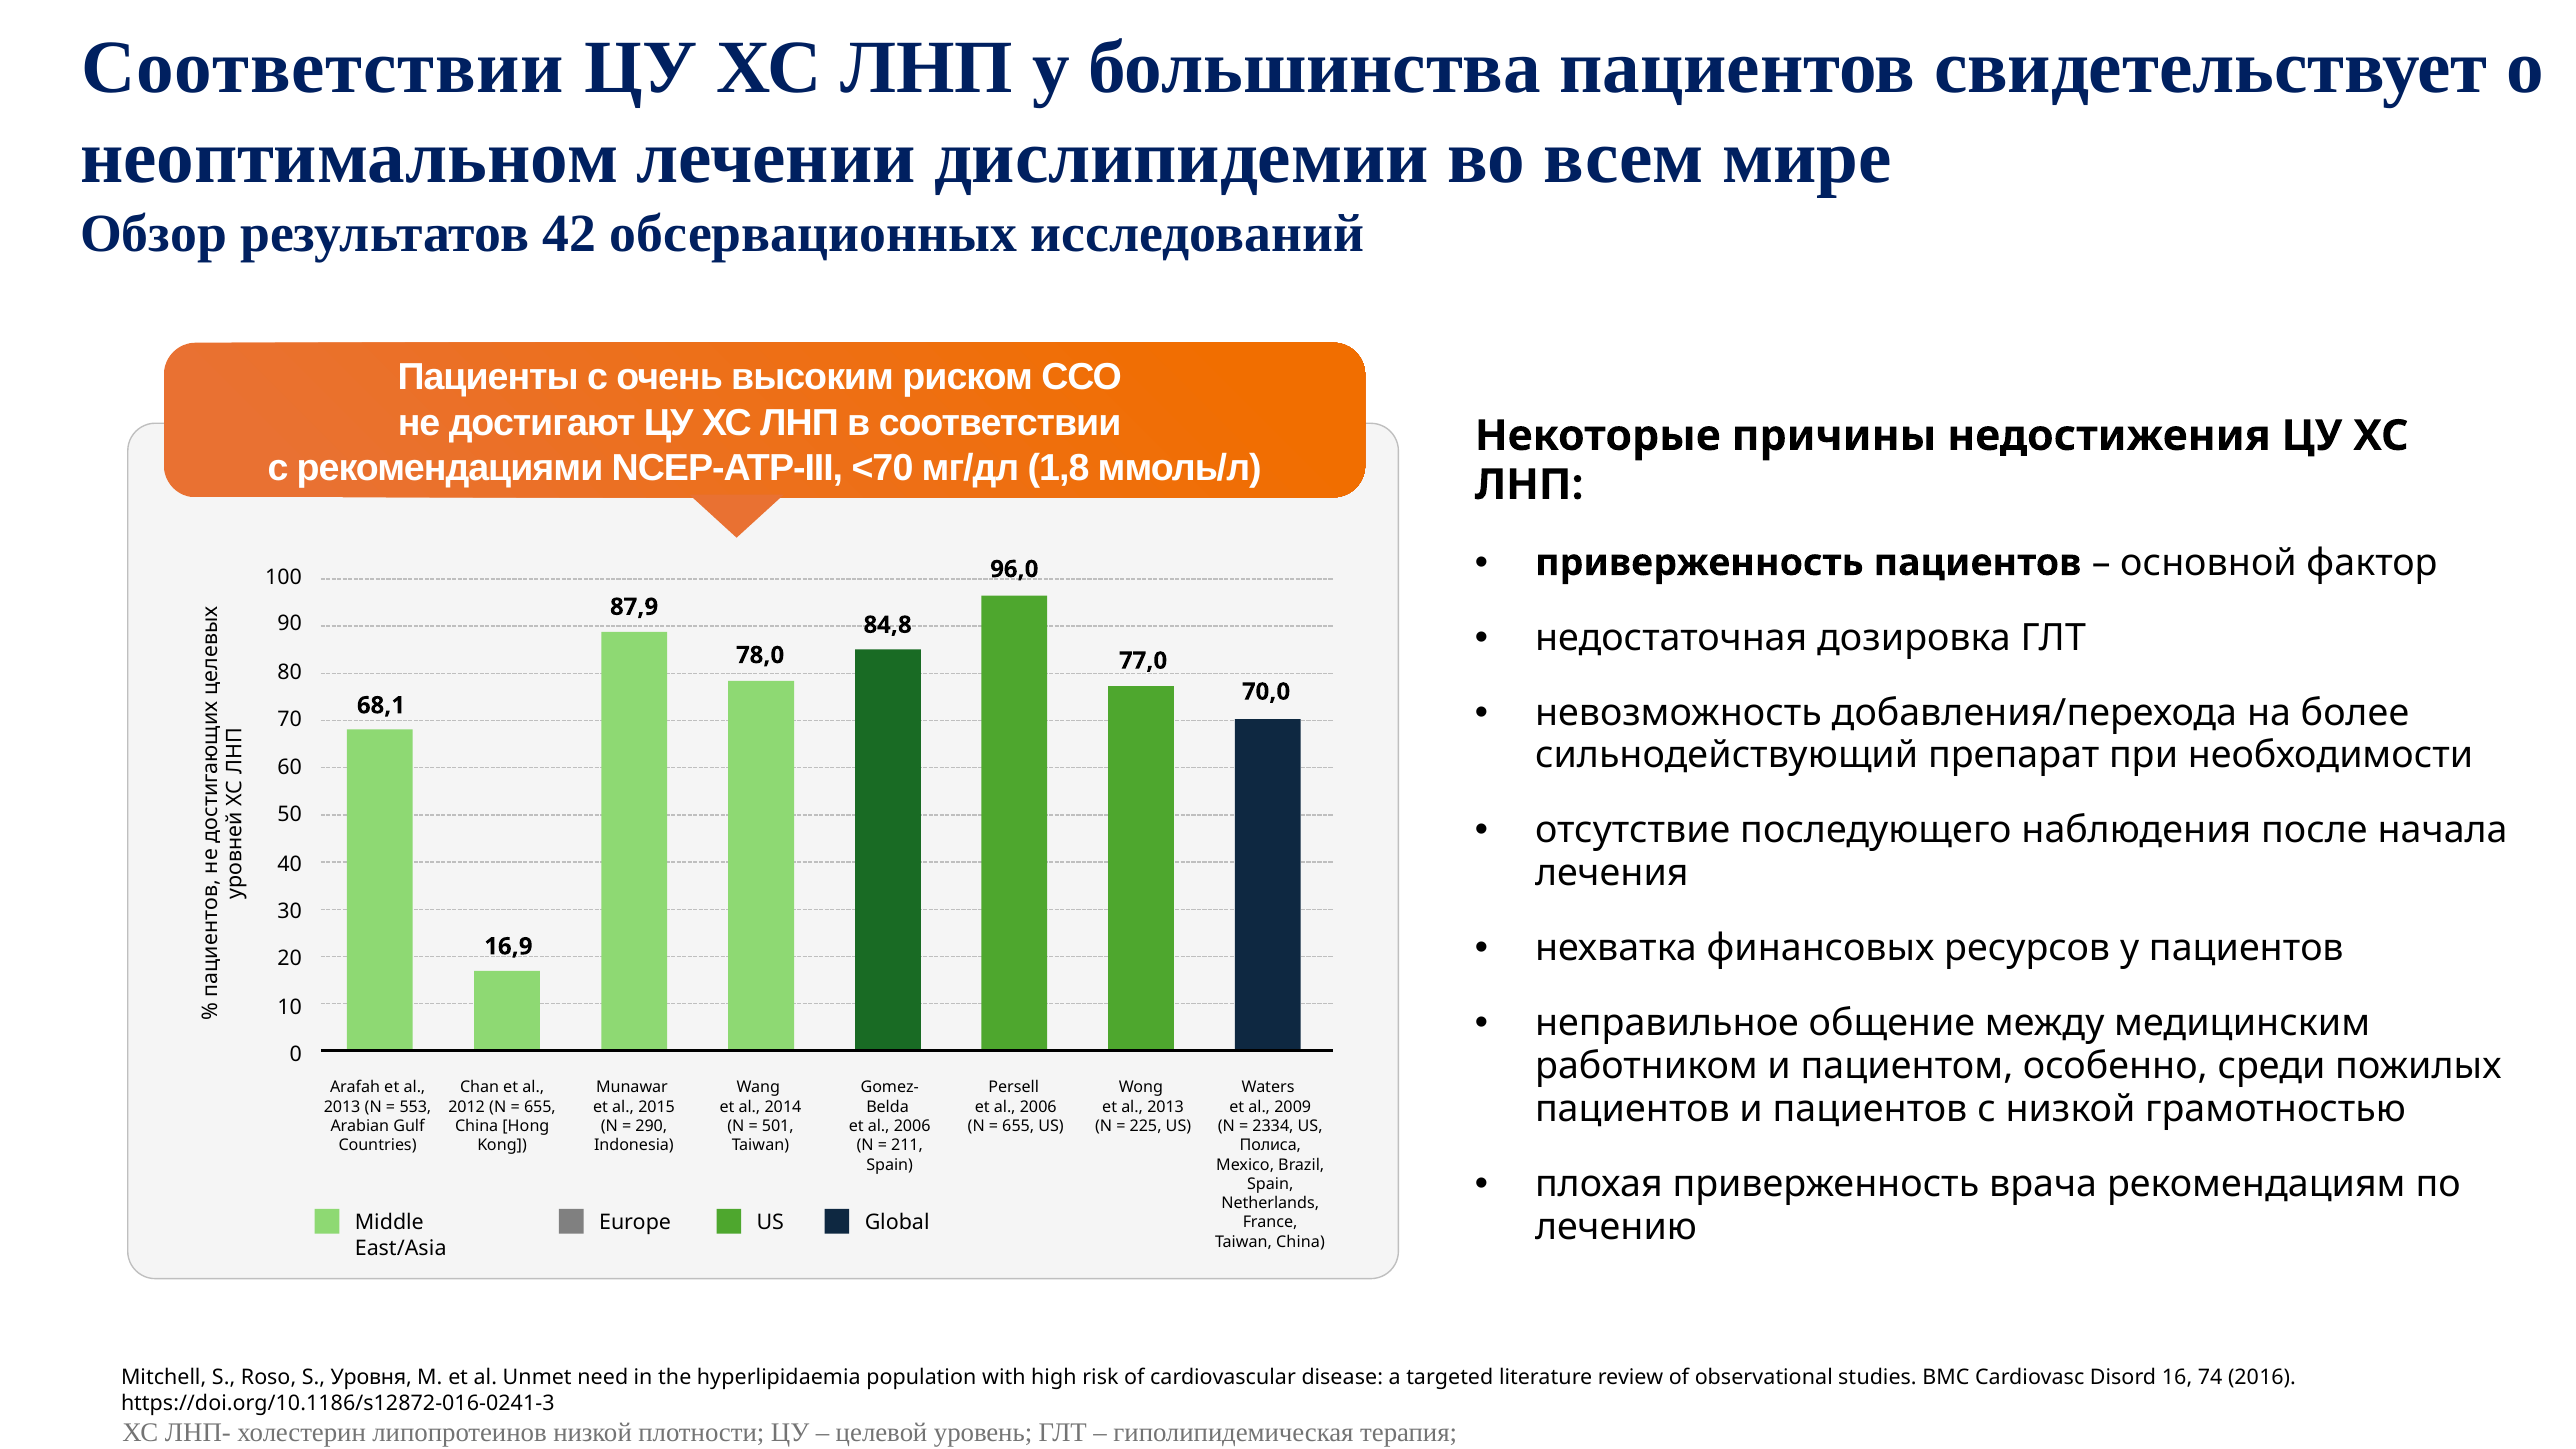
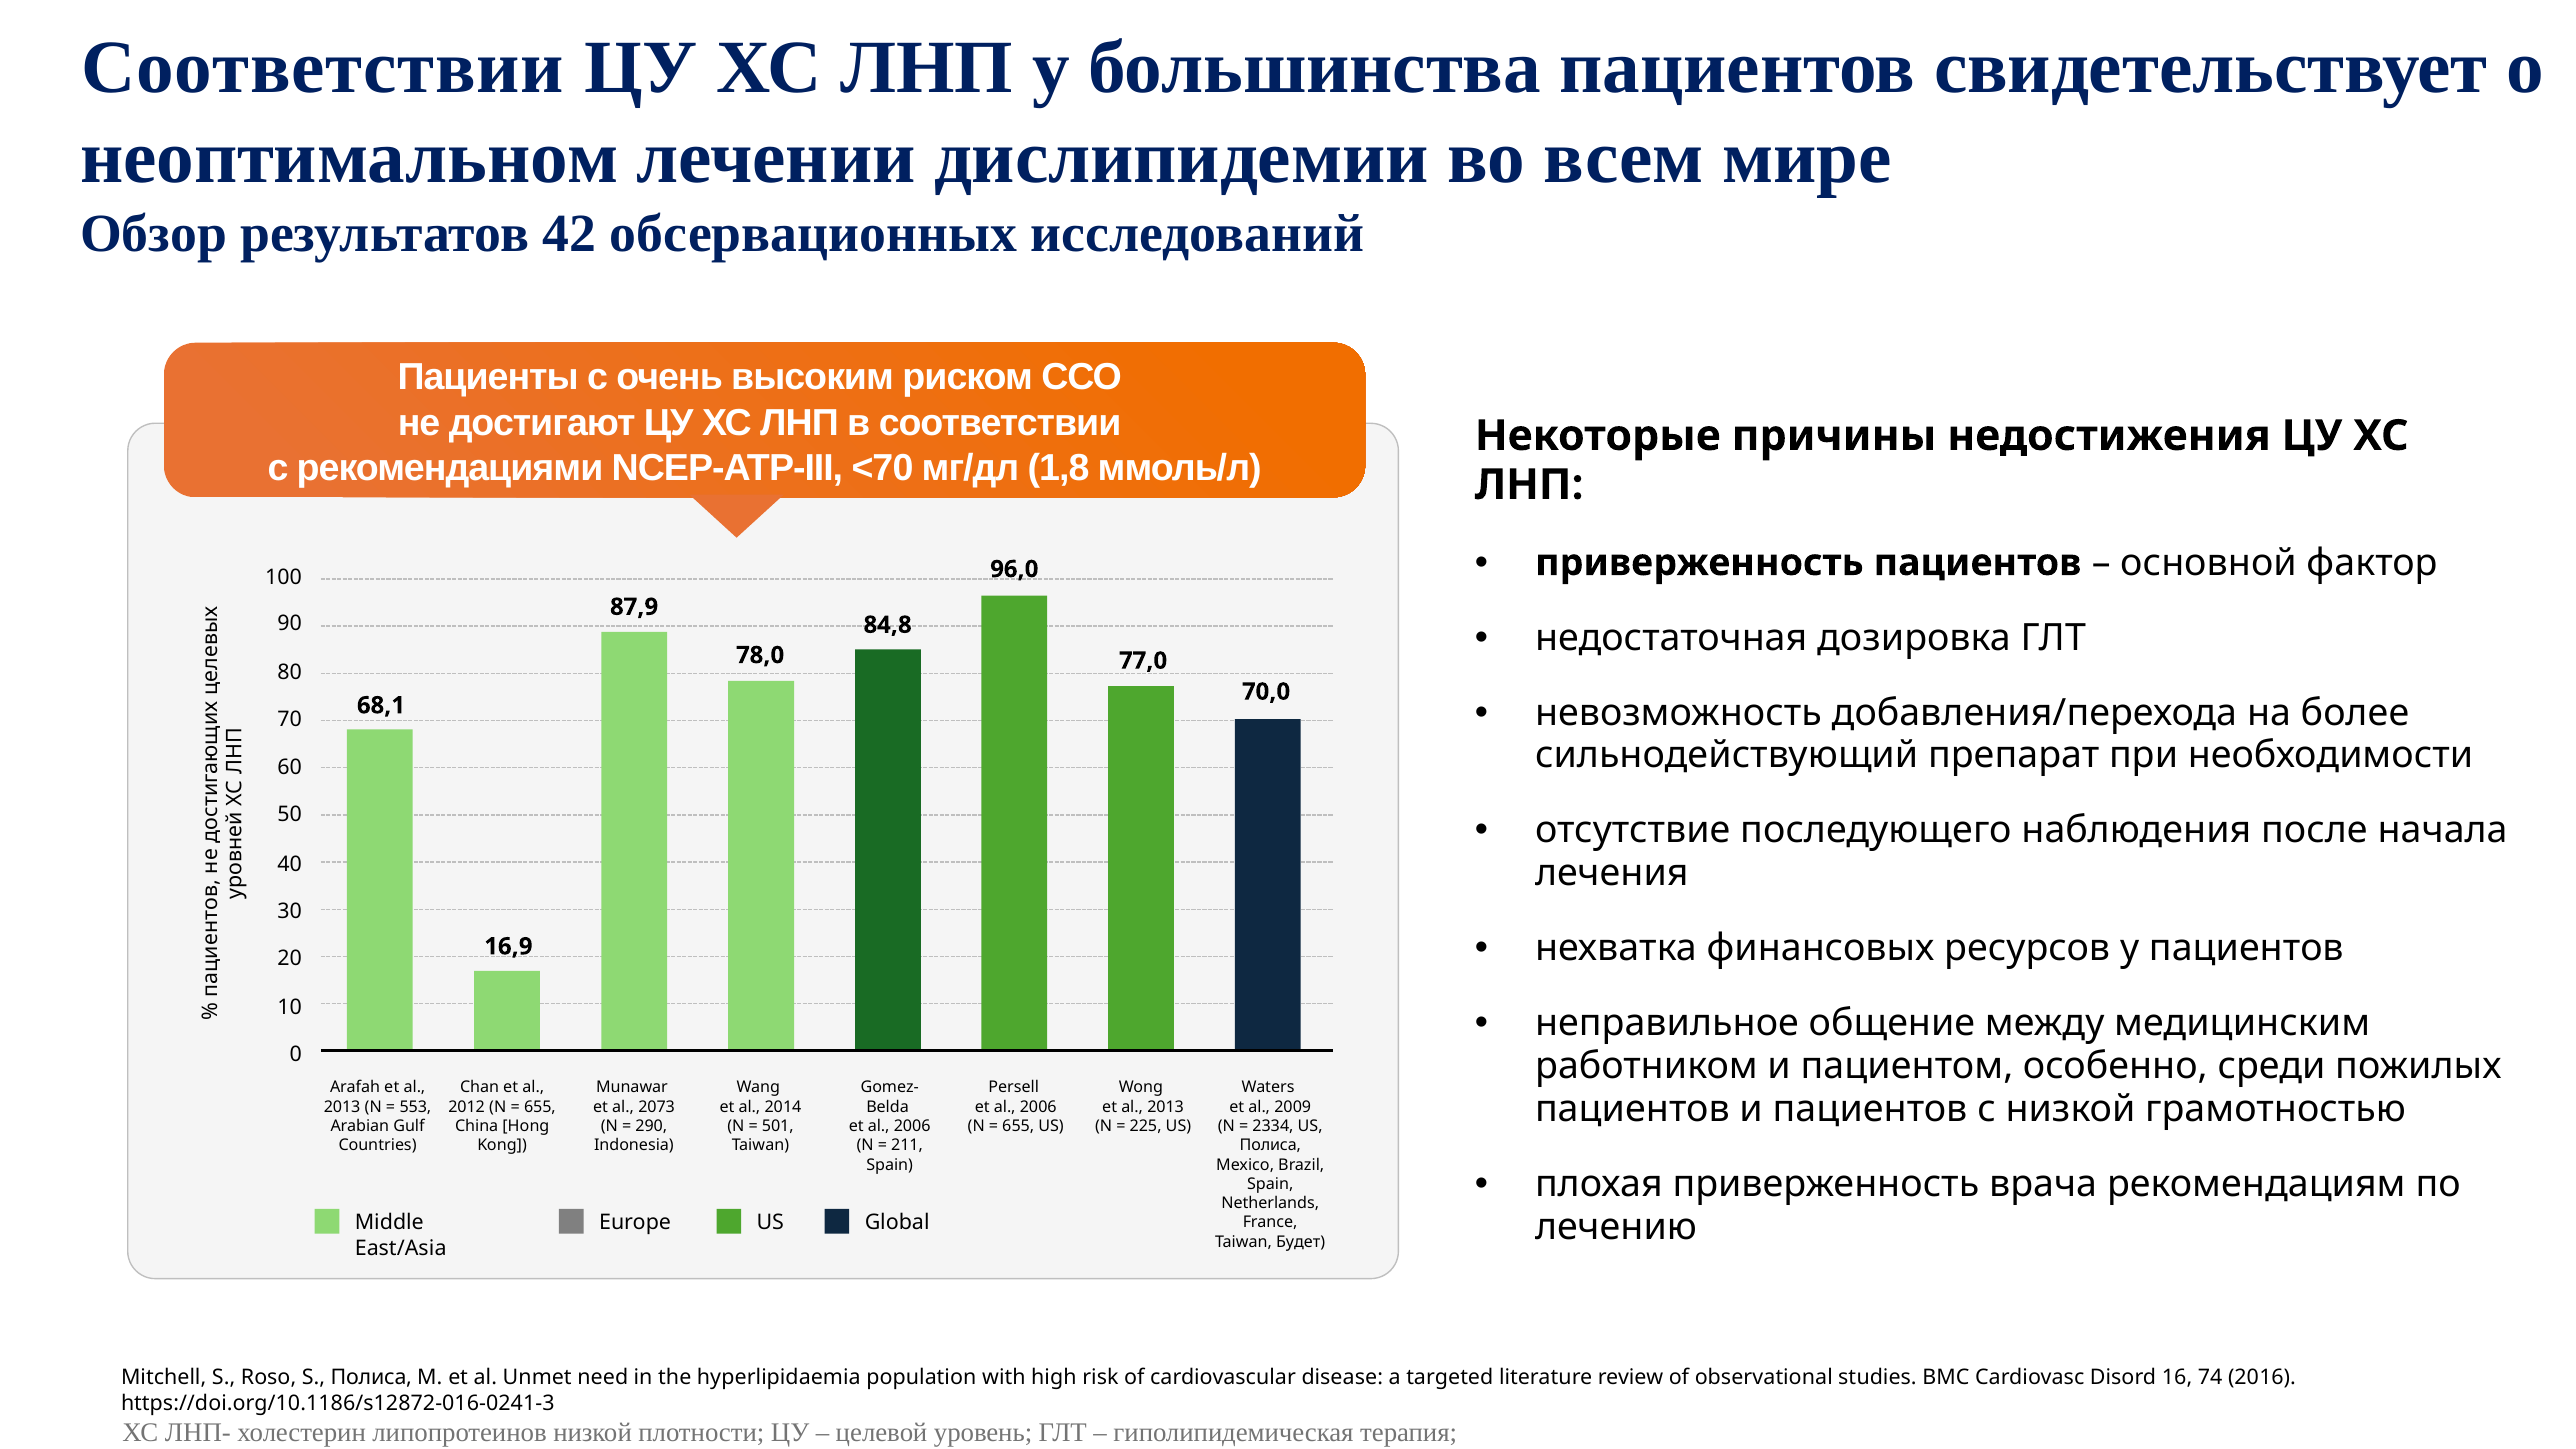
2015: 2015 -> 2073 (657, 1107)
Taiwan China: China -> Будет (1301, 1242)
S Уровня: Уровня -> Полиса (371, 1378)
